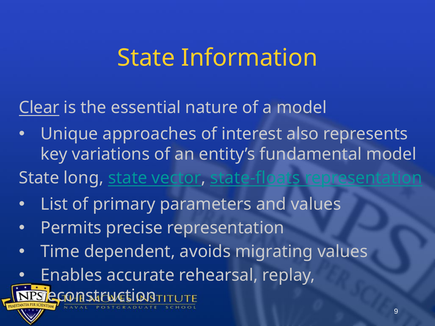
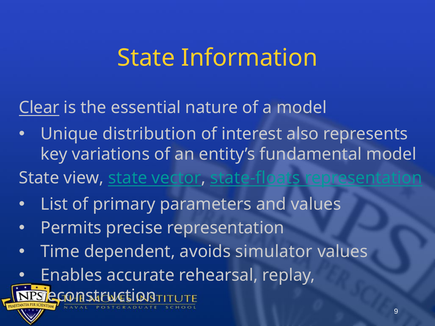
approaches: approaches -> distribution (149, 134)
long: long -> view (84, 178)
migrating: migrating -> simulator (274, 252)
